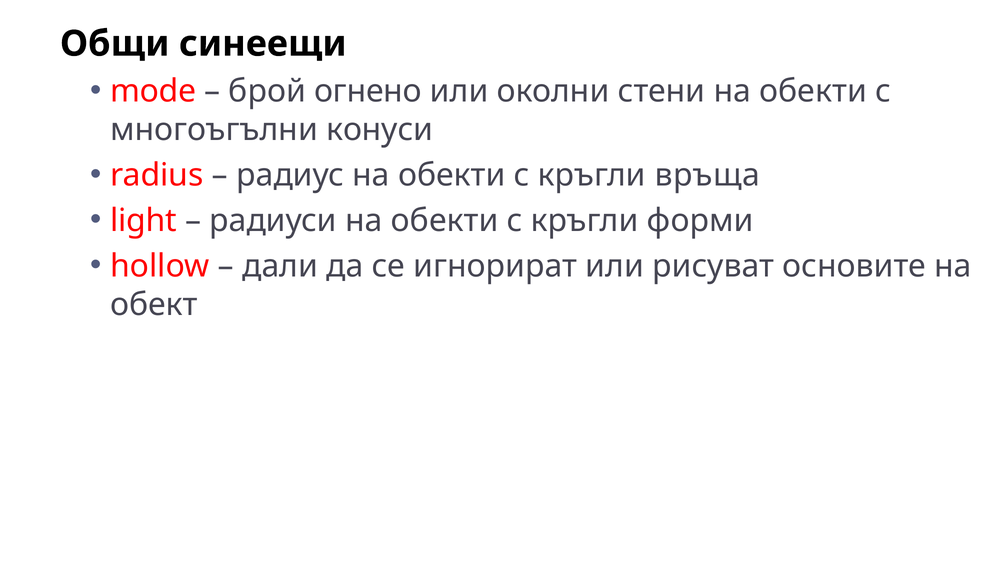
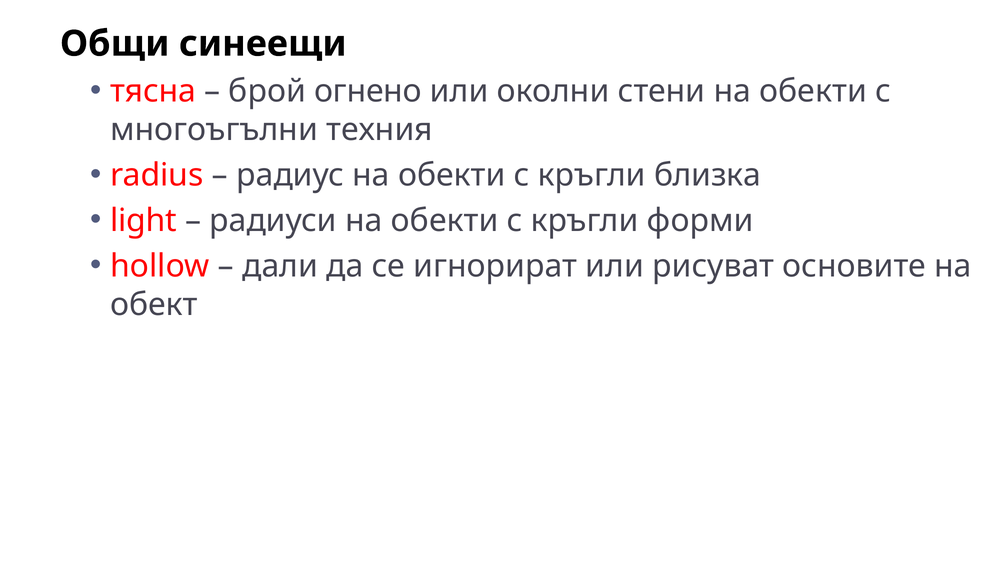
mode: mode -> тясна (153, 91)
конуси: конуси -> техния (380, 130)
връща: връща -> близка (708, 175)
